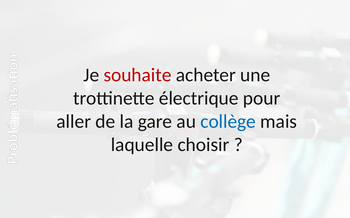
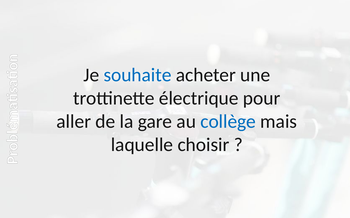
souhaite colour: red -> blue (138, 75)
